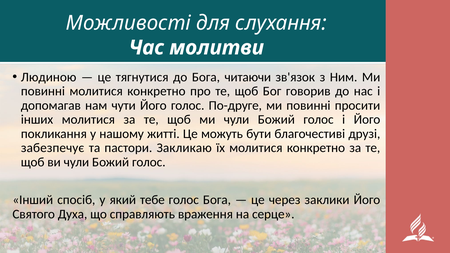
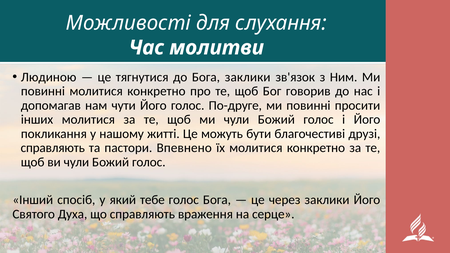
Бога читаючи: читаючи -> заклики (248, 77)
забезпечує: забезпечує -> справляють (53, 148)
Закликаю: Закликаю -> Впевнено (184, 148)
